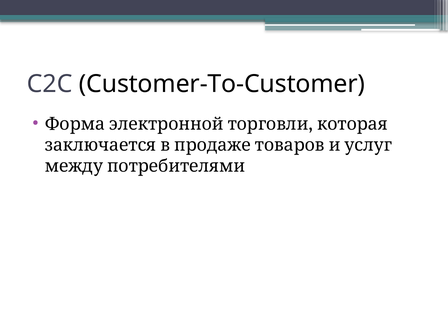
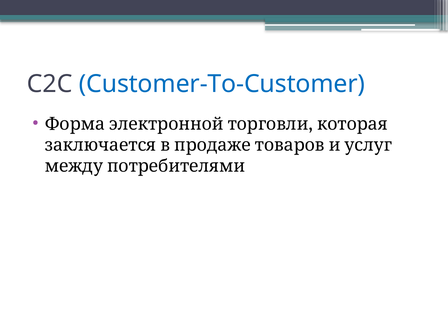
Customer-To-Customer colour: black -> blue (222, 84)
